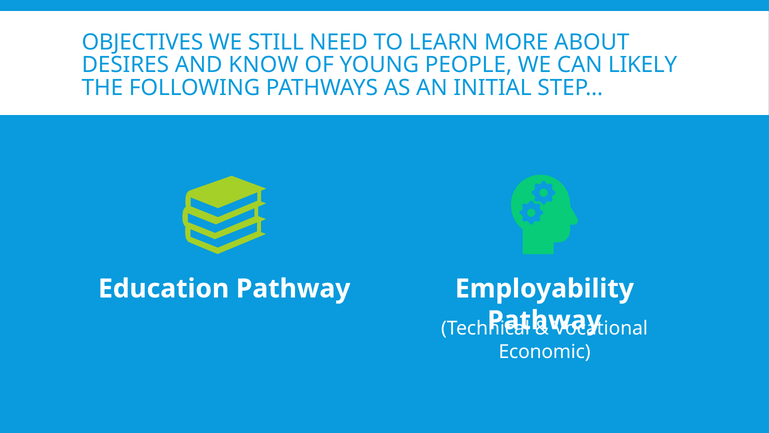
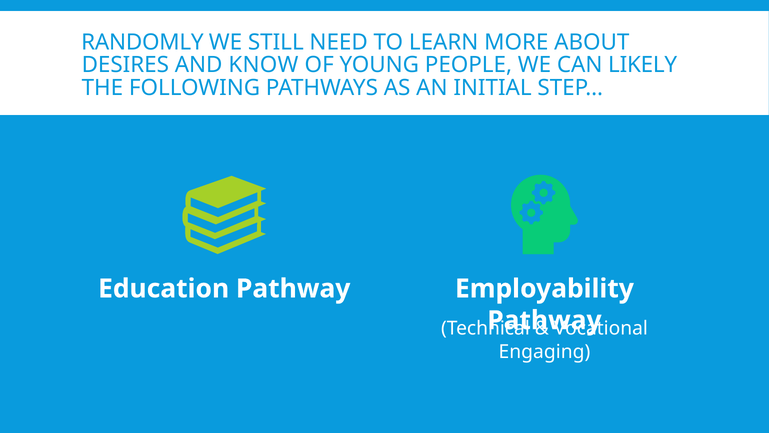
OBJECTIVES: OBJECTIVES -> RANDOMLY (142, 42)
Economic: Economic -> Engaging (544, 351)
